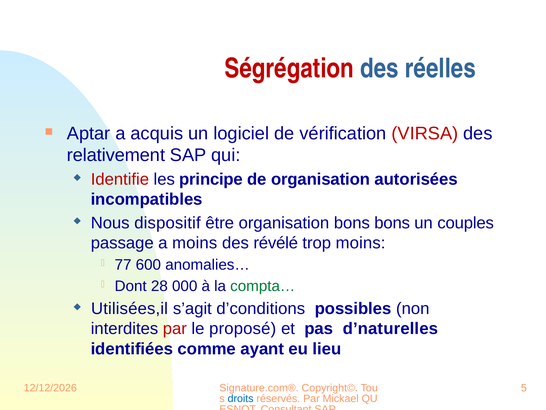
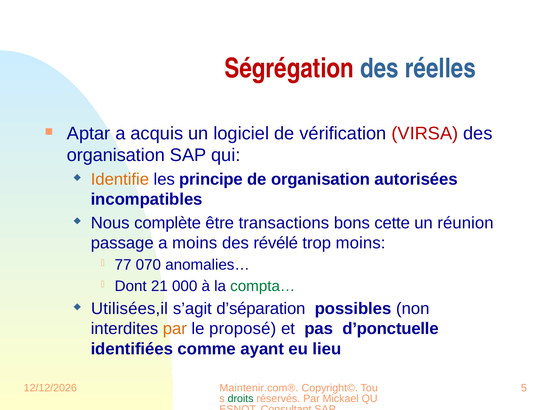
relativement: relativement -> organisation (116, 155)
Identifie colour: red -> orange (120, 179)
dispositif: dispositif -> complète (168, 223)
être organisation: organisation -> transactions (284, 223)
bons bons: bons -> cette (392, 223)
couples: couples -> réunion (465, 223)
600: 600 -> 070 (148, 265)
28: 28 -> 21 (159, 286)
d’conditions: d’conditions -> d’séparation (261, 308)
par colour: red -> orange (175, 328)
d’naturelles: d’naturelles -> d’ponctuelle (391, 328)
Signature.com®: Signature.com® -> Maintenir.com® (259, 387)
droits colour: blue -> green (241, 398)
